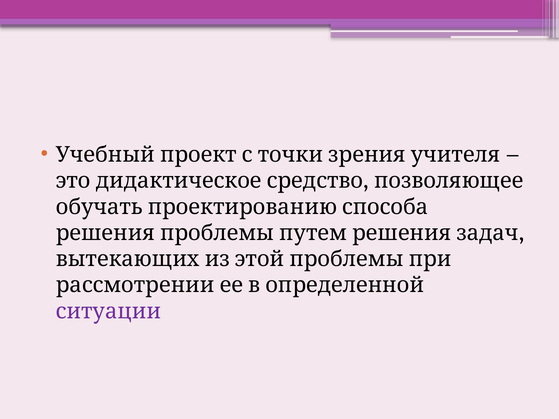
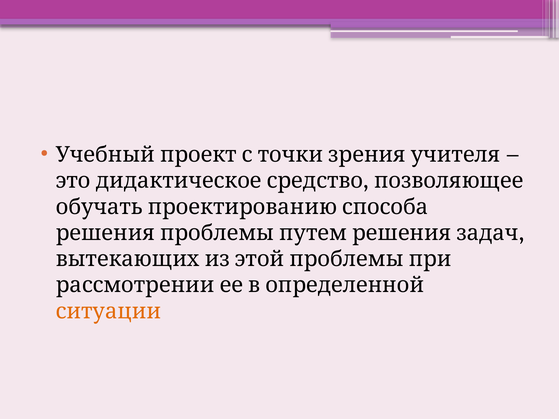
ситуации colour: purple -> orange (108, 311)
